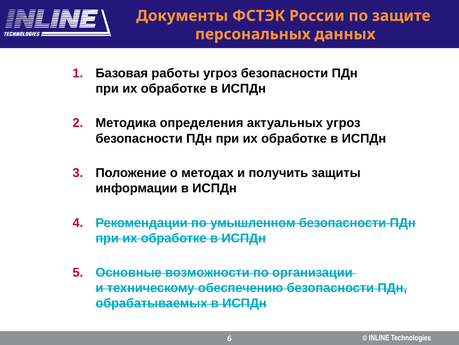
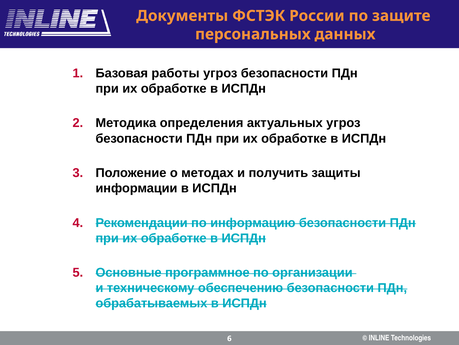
умышленном: умышленном -> информацию (253, 222)
возможности: возможности -> программное (207, 272)
